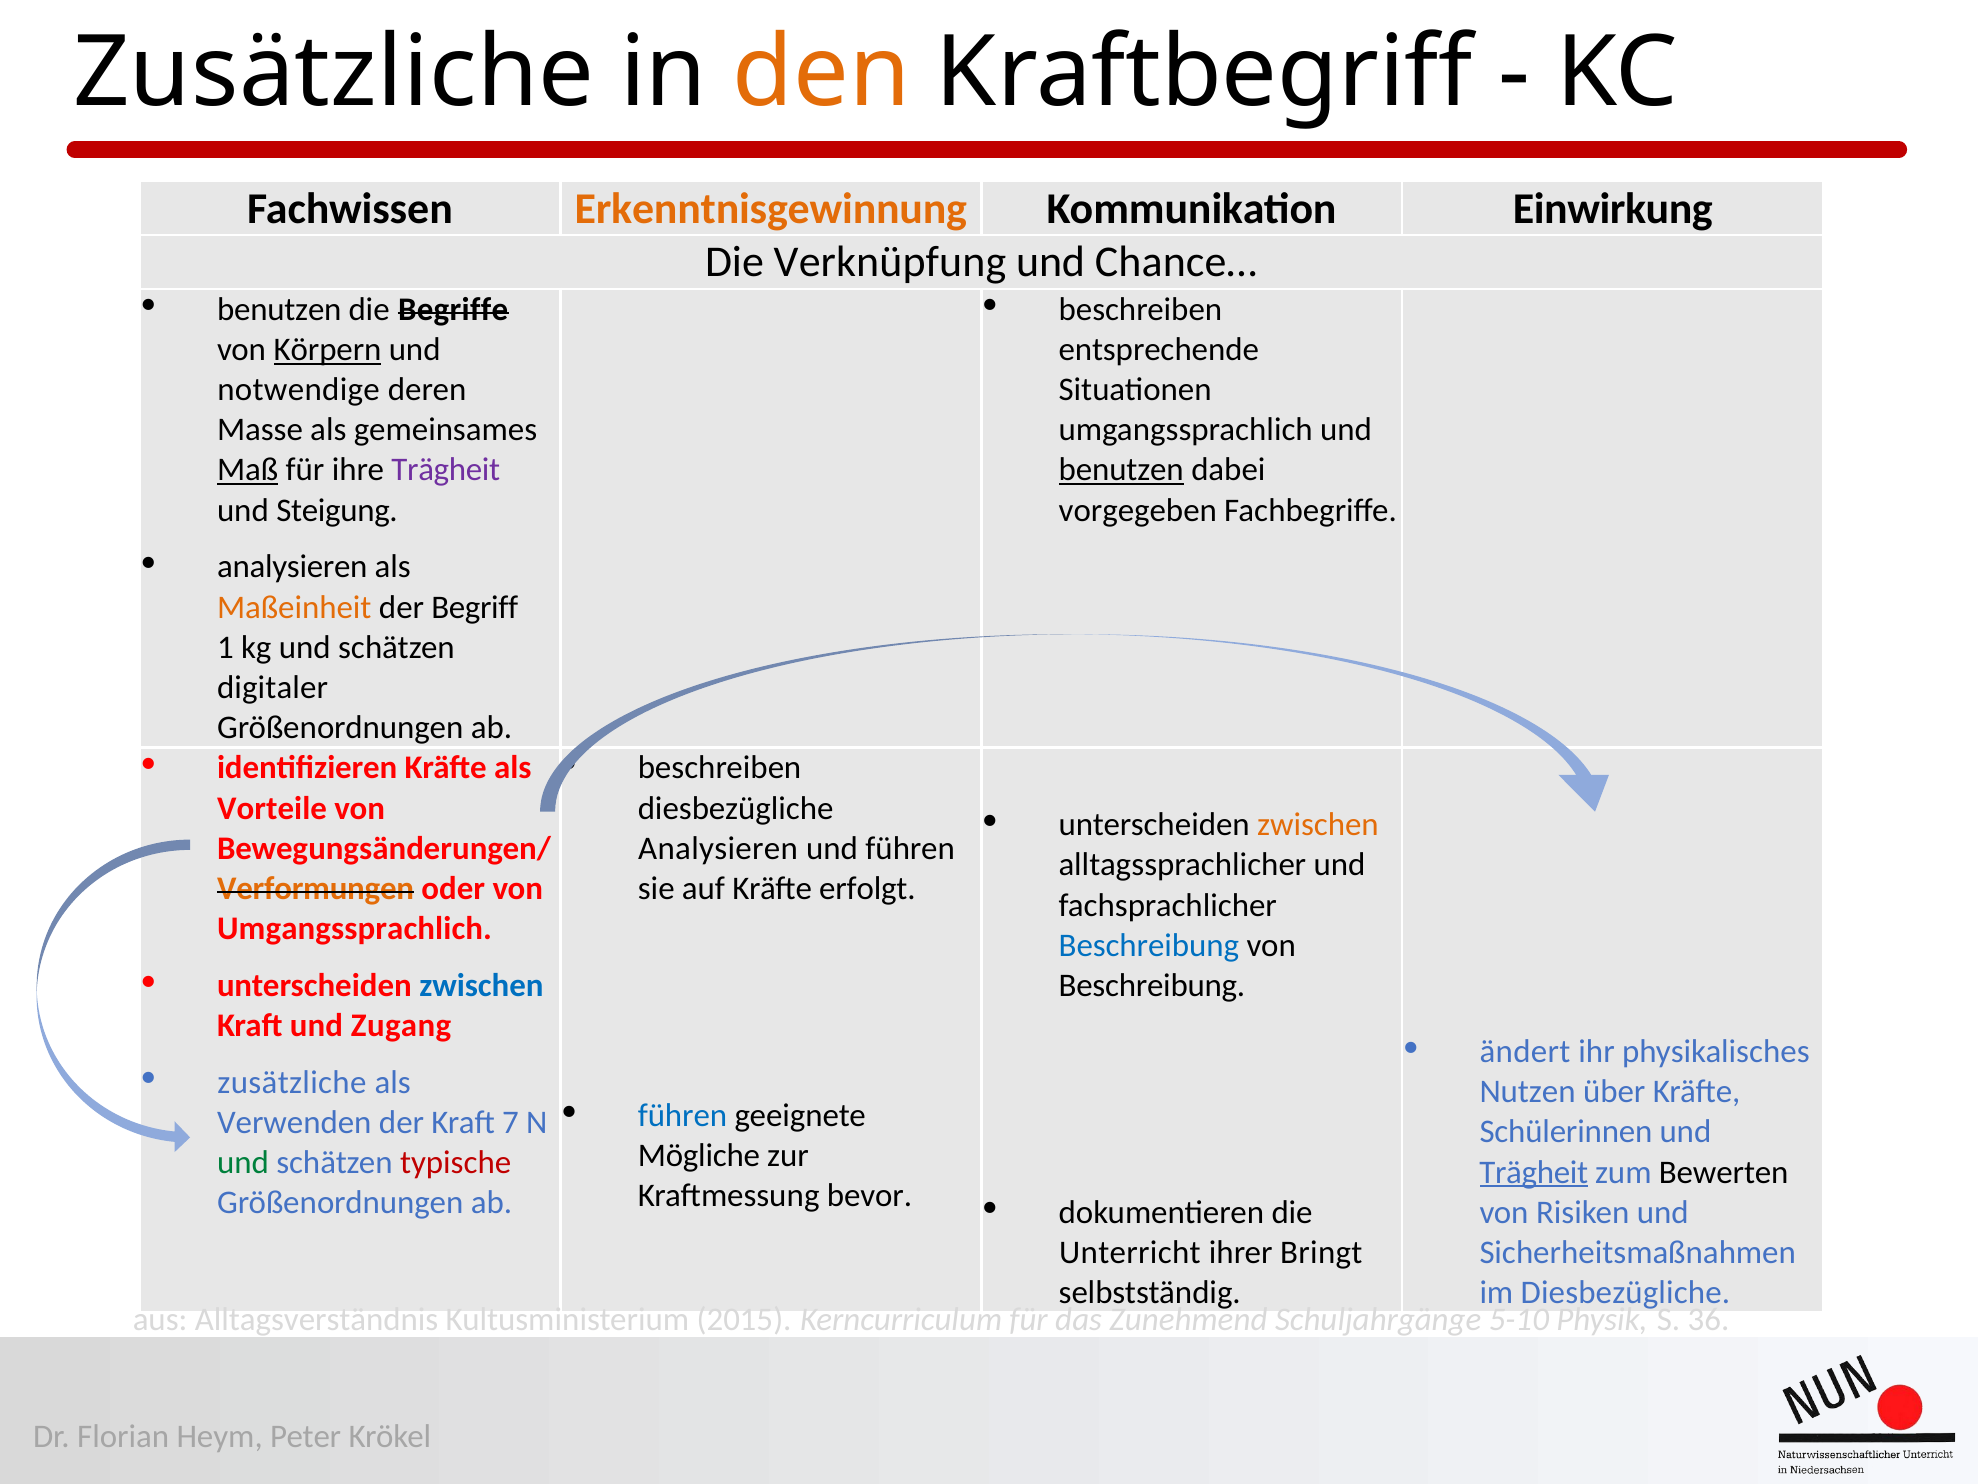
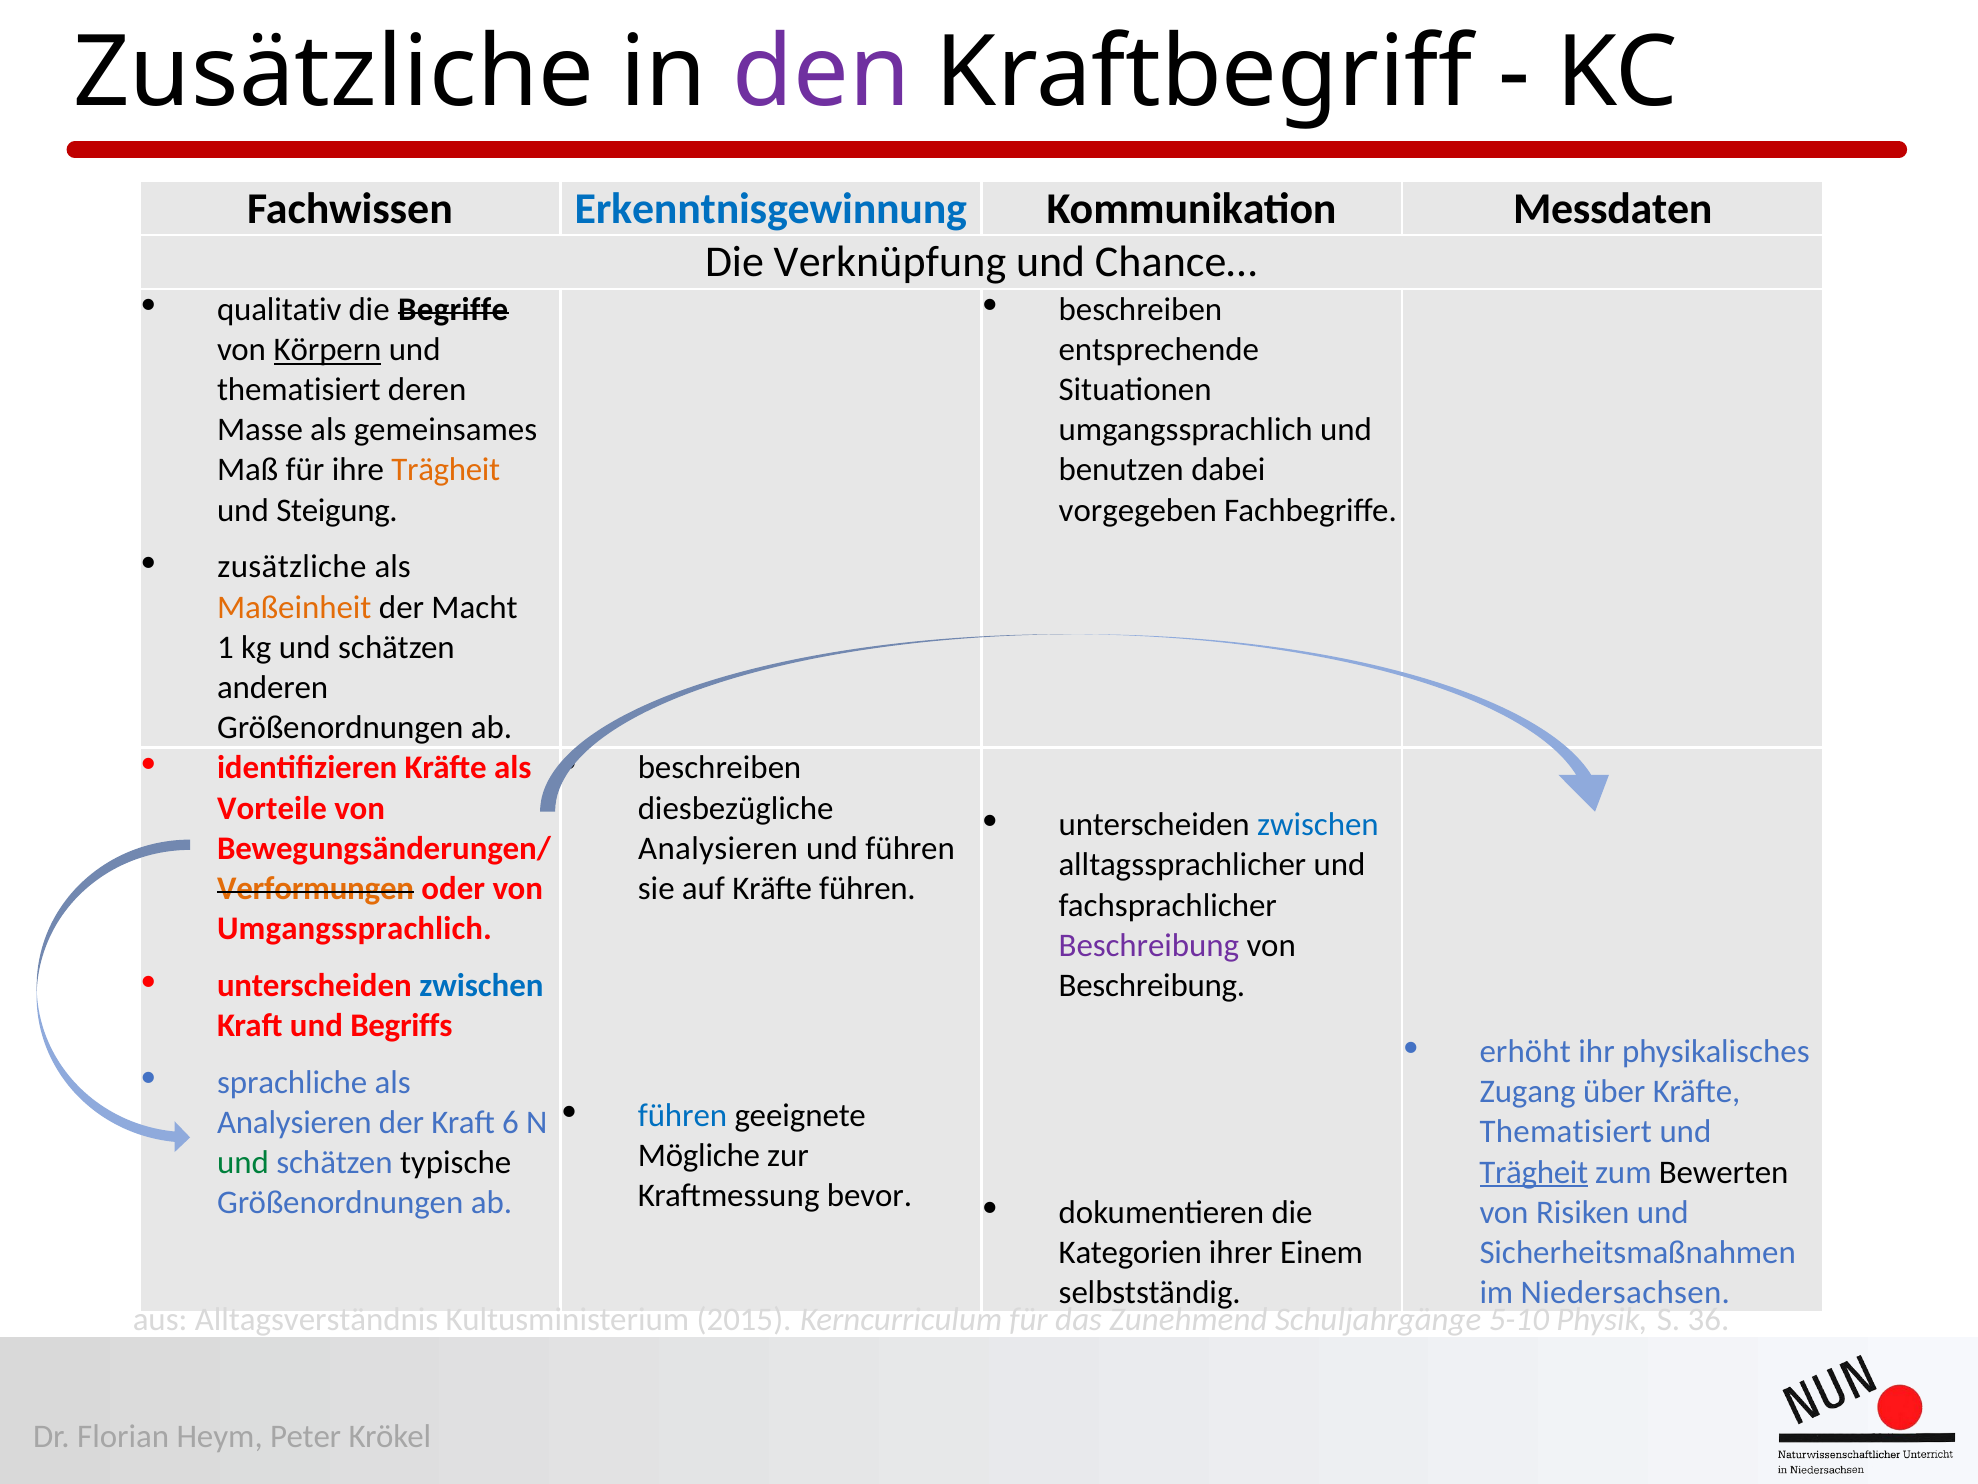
den colour: orange -> purple (821, 73)
Erkenntnisgewinnung colour: orange -> blue (771, 209)
Einwirkung: Einwirkung -> Messdaten (1613, 209)
benutzen: benutzen -> qualitativ (279, 309)
notwendige: notwendige -> thematisiert (299, 390)
Maß underline: present -> none (248, 470)
Trägheit colour: purple -> orange (446, 470)
benutzen underline: present -> none (1121, 470)
analysieren: analysieren -> zusätzliche (292, 567)
Begriff: Begriff -> Macht (475, 607)
digitaler: digitaler -> anderen (273, 687)
zwischen colour: orange -> blue (1318, 824)
Kräfte erfolgt: erfolgt -> führen (867, 888)
Beschreibung colour: blue -> purple (1149, 945)
Zugang: Zugang -> Begriffs (401, 1025)
ändert: ändert -> erhöht (1525, 1051)
zusätzliche: zusätzliche -> sprachliche (292, 1082)
Nutzen: Nutzen -> Zugang (1528, 1091)
Verwenden: Verwenden -> Analysieren (294, 1122)
7: 7 -> 6 (511, 1122)
Schülerinnen: Schülerinnen -> Thematisiert (1566, 1132)
typische colour: red -> black (456, 1162)
Unterricht: Unterricht -> Kategorien (1130, 1252)
Bringt: Bringt -> Einem (1322, 1252)
im Diesbezügliche: Diesbezügliche -> Niedersachsen (1625, 1292)
